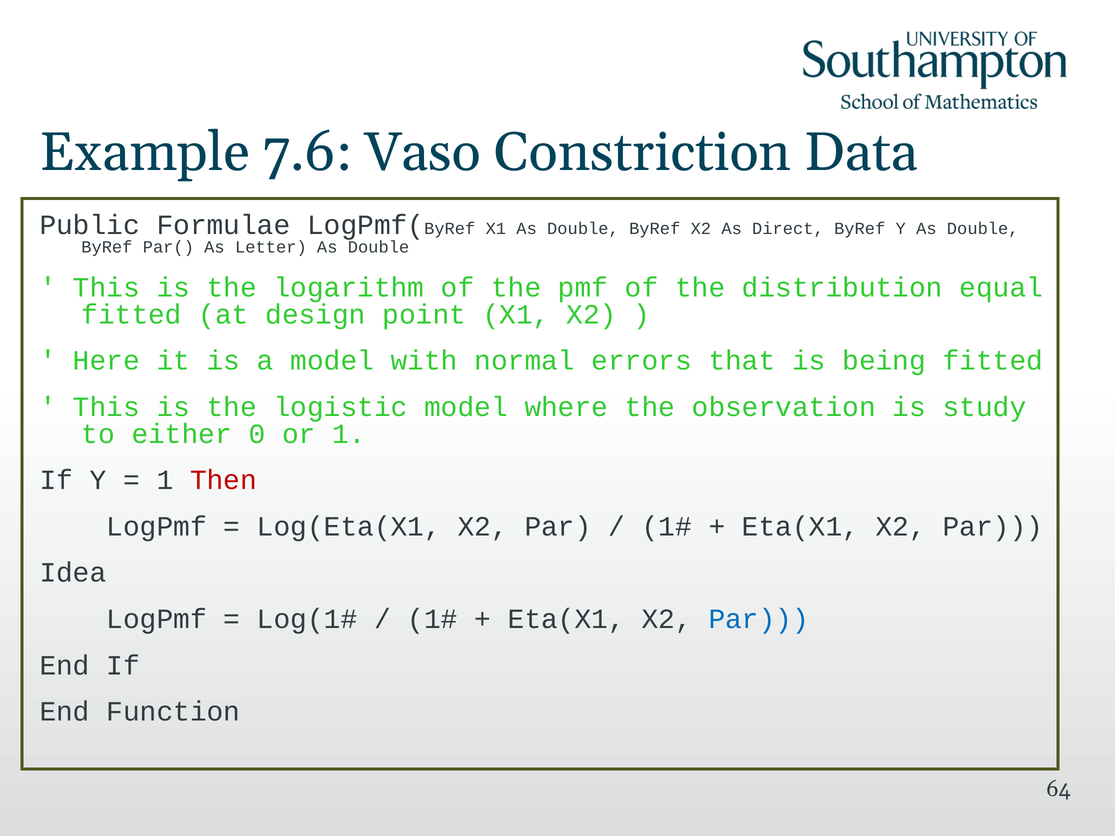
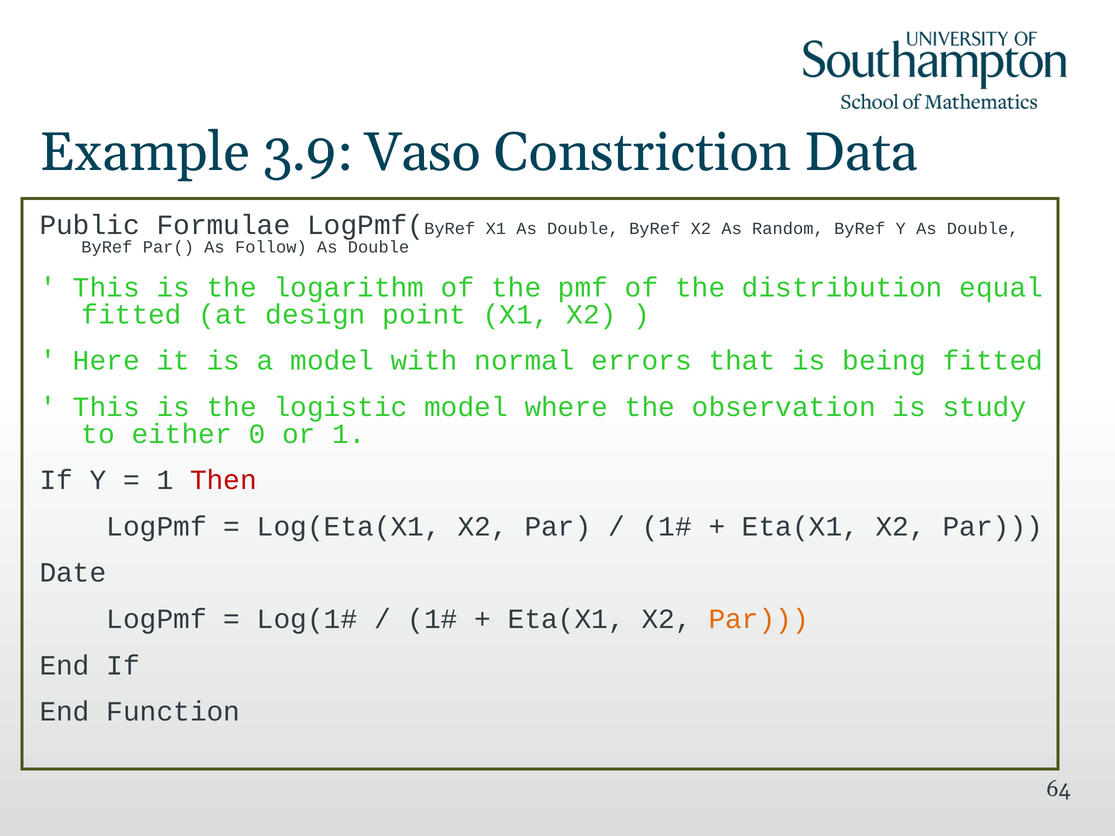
7.6: 7.6 -> 3.9 (308, 153)
Direct: Direct -> Random (788, 229)
Letter: Letter -> Follow (271, 247)
Idea: Idea -> Date (73, 573)
Par colour: blue -> orange (759, 619)
